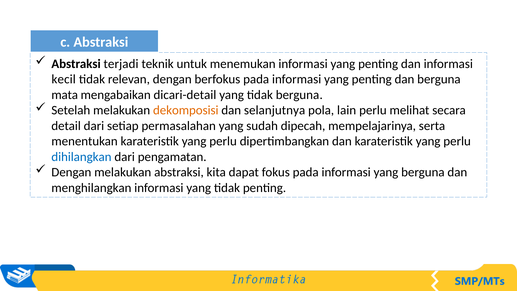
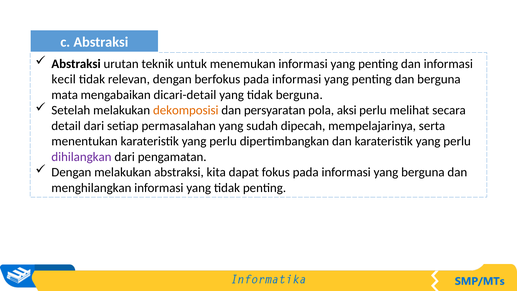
terjadi: terjadi -> urutan (121, 64)
selanjutnya: selanjutnya -> persyaratan (275, 110)
lain: lain -> aksi (347, 110)
dihilangkan colour: blue -> purple (81, 157)
